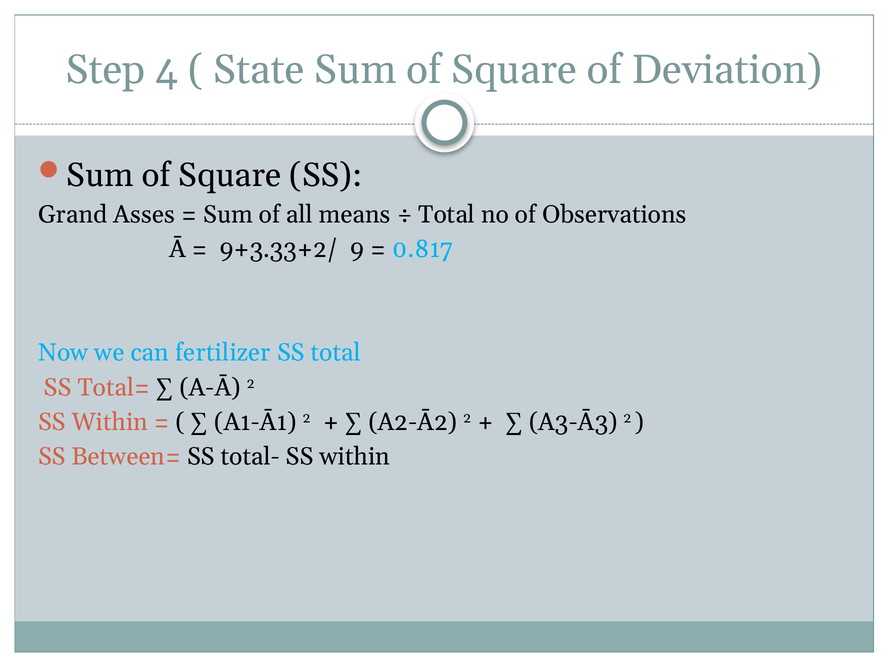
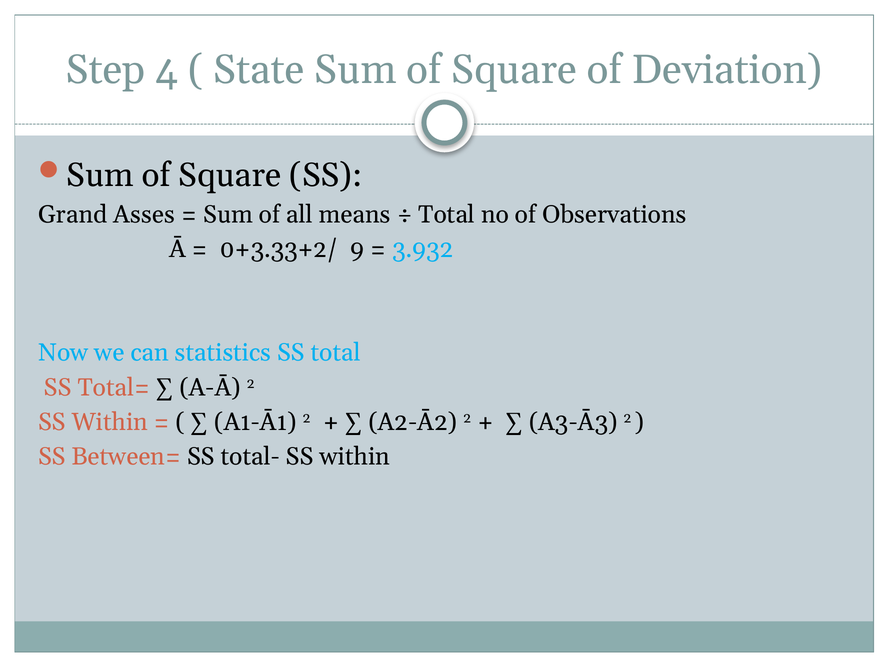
9+3.33+2/: 9+3.33+2/ -> 0+3.33+2/ (279, 249)
0.817: 0.817 -> 3.932 (423, 249)
fertilizer: fertilizer -> statistics (223, 353)
